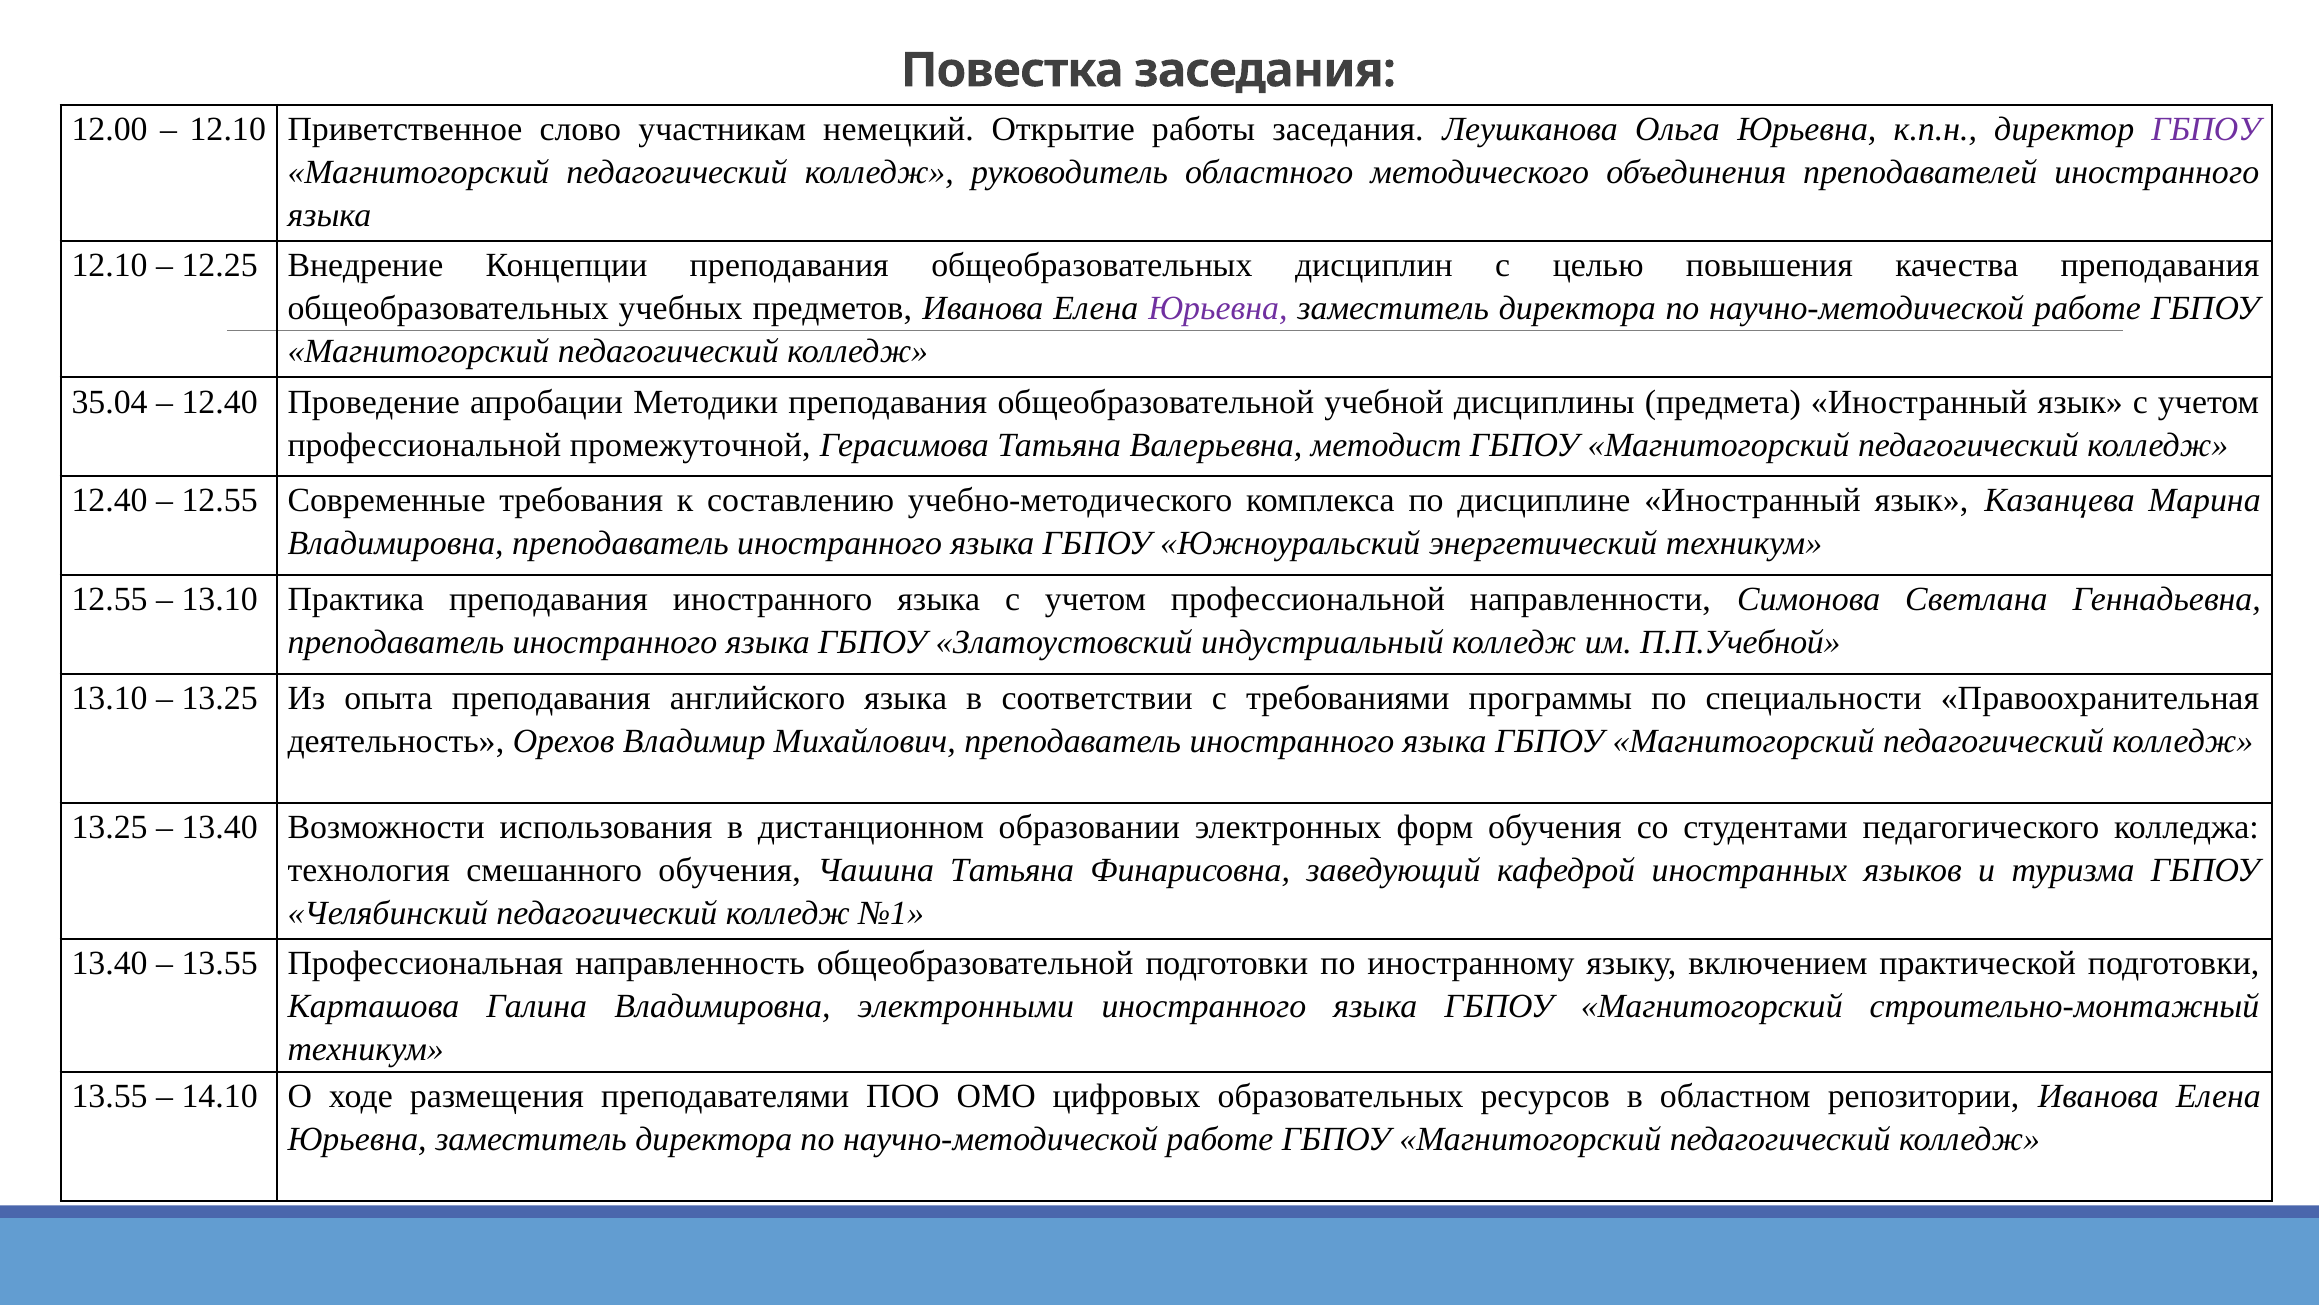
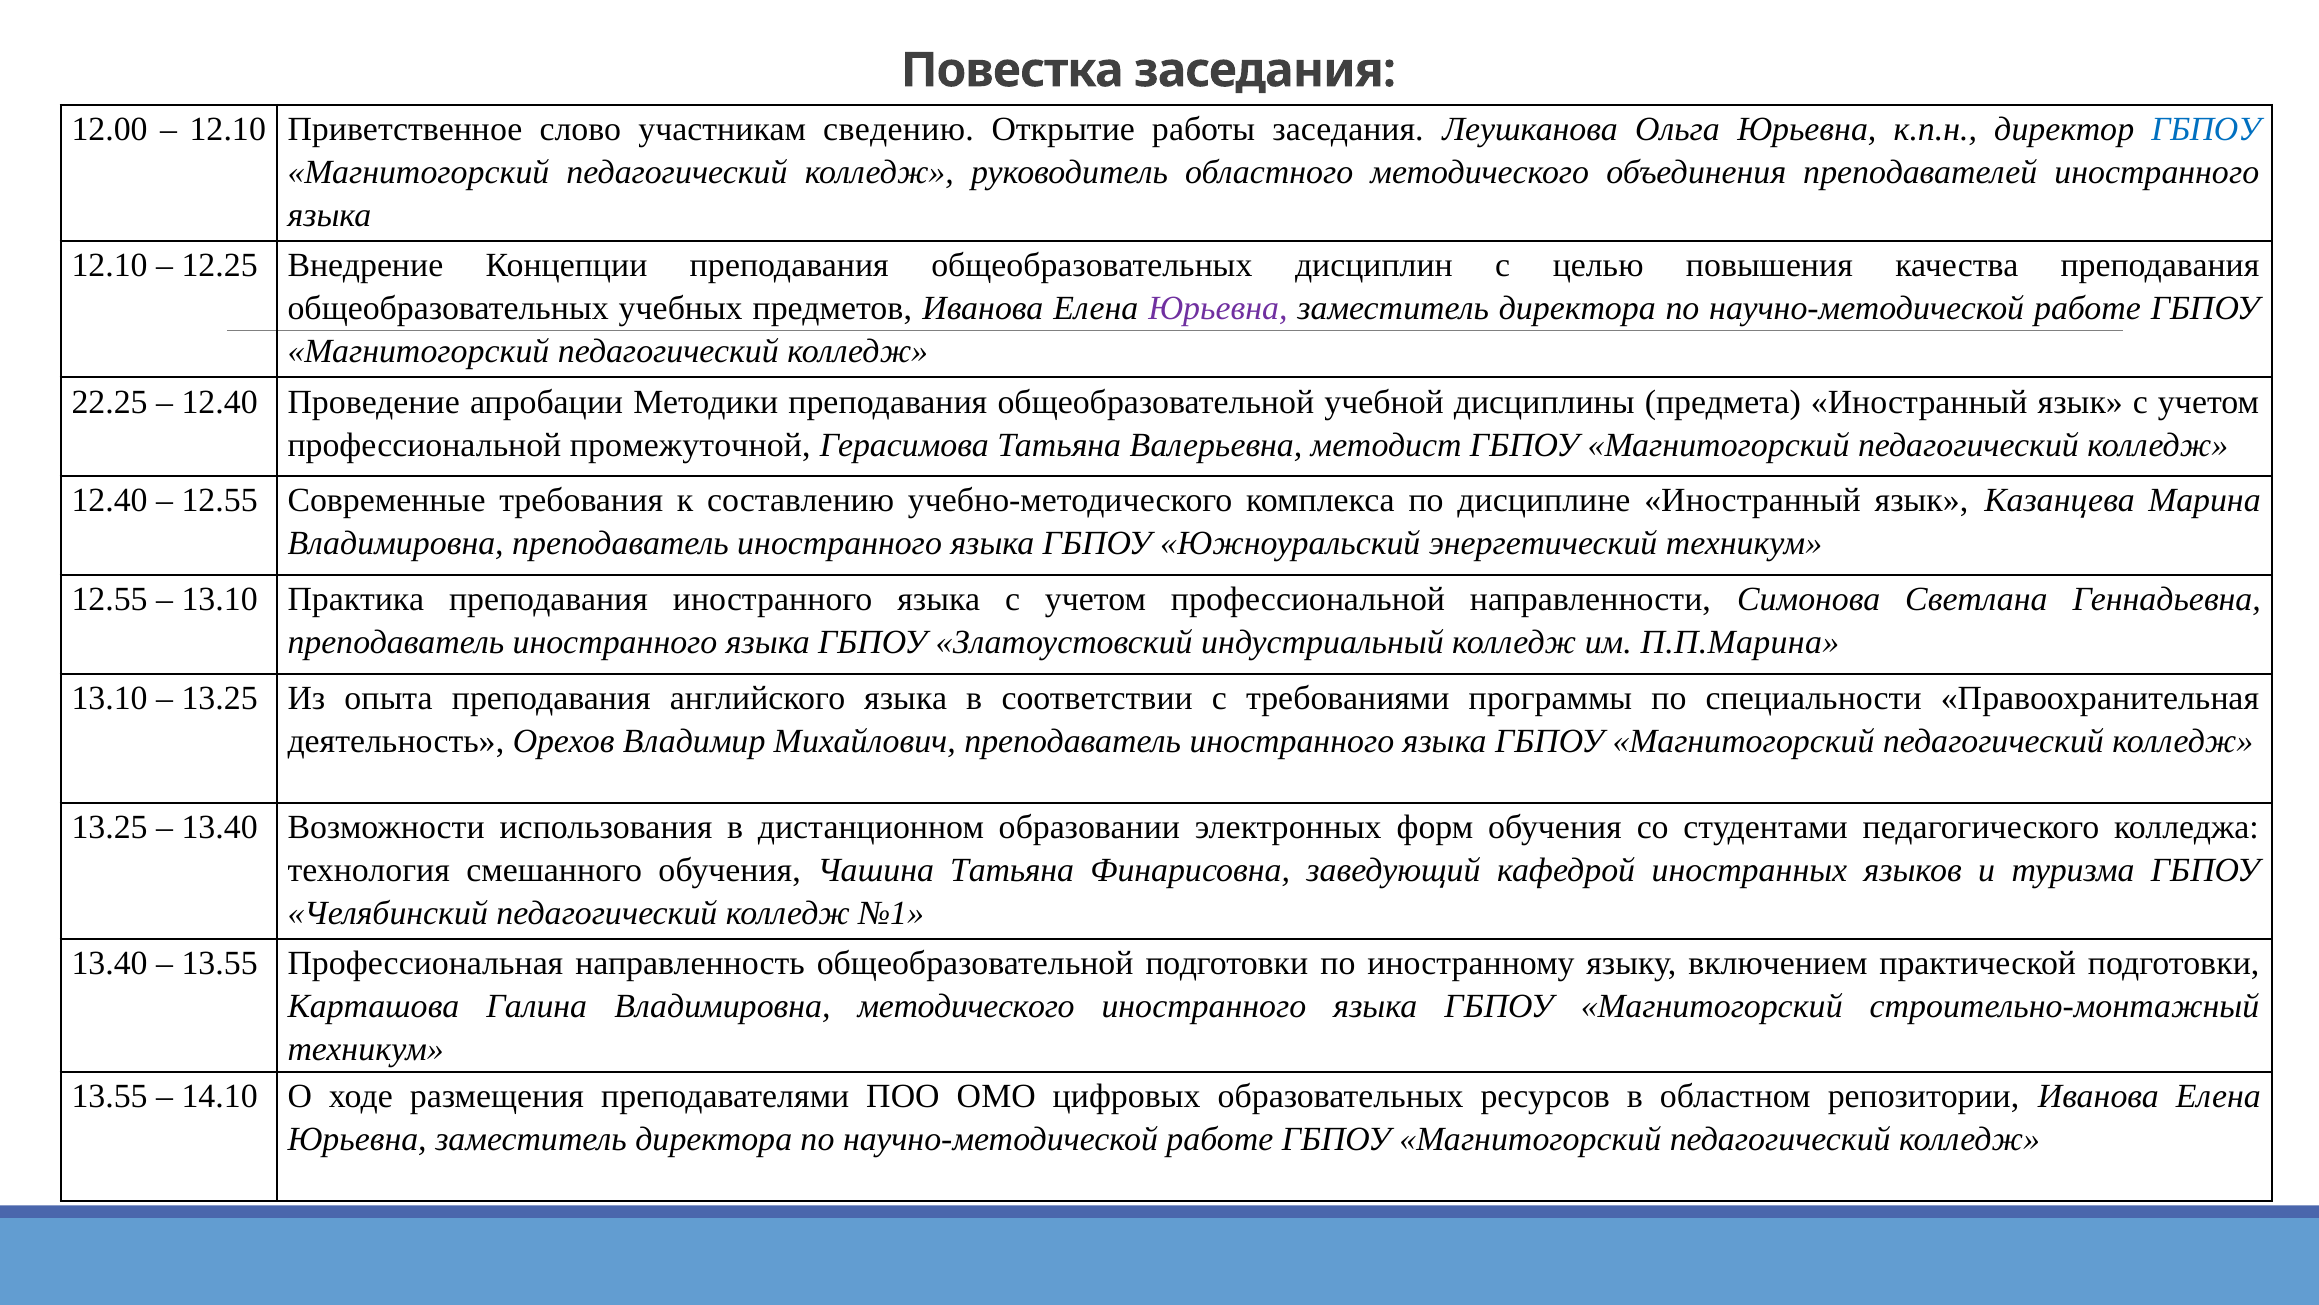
немецкий: немецкий -> сведению (899, 129)
ГБПОУ colour: purple -> blue (2206, 129)
35.04: 35.04 -> 22.25 (110, 402)
П.П.Учебной: П.П.Учебной -> П.П.Марина (1740, 642)
Владимировна электронными: электронными -> методического (966, 1006)
